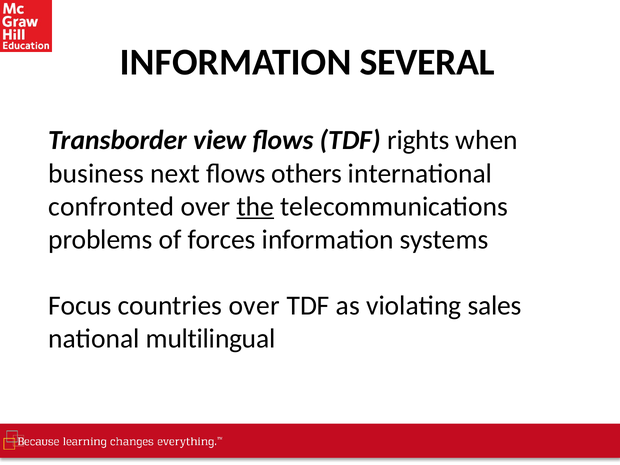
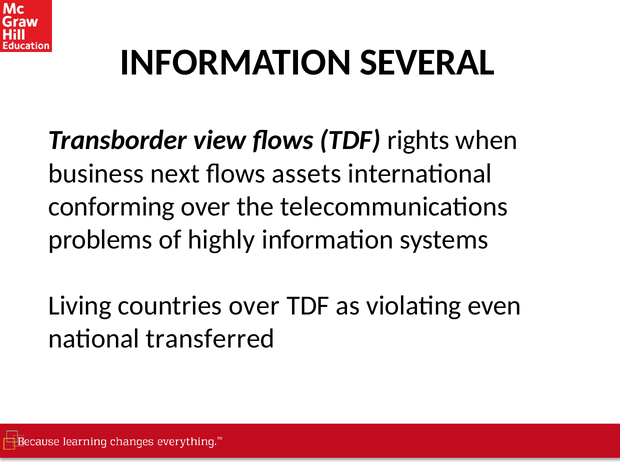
others: others -> assets (307, 173)
confronted: confronted -> conforming (112, 206)
the underline: present -> none (255, 206)
forces: forces -> highly (221, 240)
Focus: Focus -> Living (80, 306)
sales: sales -> even (494, 306)
multilingual: multilingual -> transferred (210, 339)
